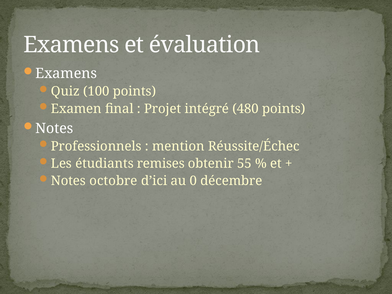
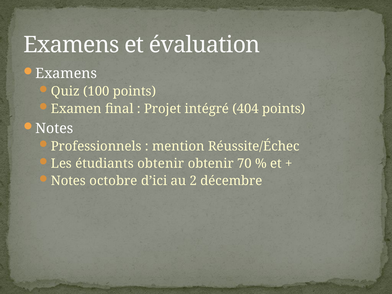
480: 480 -> 404 (246, 109)
étudiants remises: remises -> obtenir (161, 164)
55: 55 -> 70 (244, 164)
0: 0 -> 2 (193, 181)
